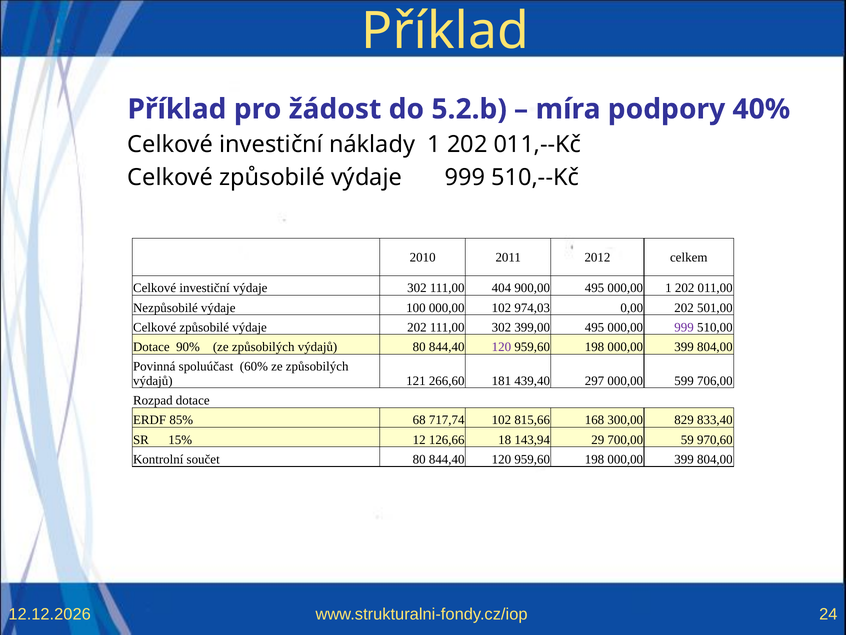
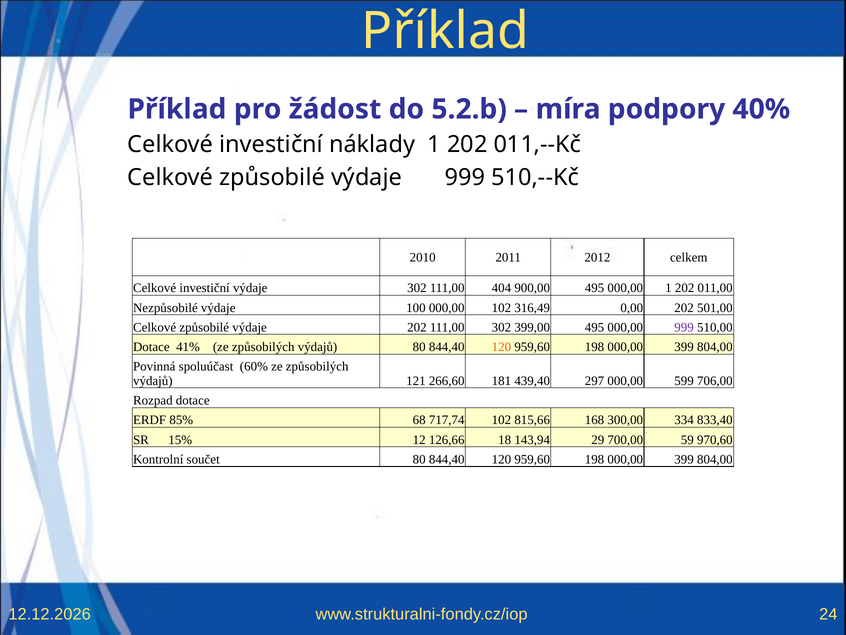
974,03: 974,03 -> 316,49 (532, 307)
90%: 90% -> 41% (188, 347)
120 colour: purple -> orange (501, 347)
829: 829 -> 334 (684, 420)
